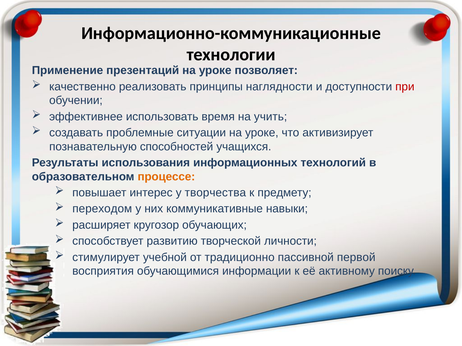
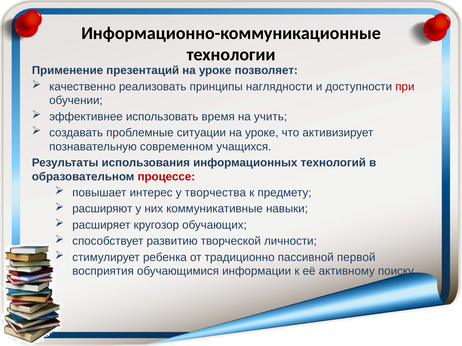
способностей: способностей -> современном (177, 147)
процессе colour: orange -> red (166, 177)
переходом: переходом -> расширяют (102, 209)
учебной: учебной -> ребенка (165, 258)
